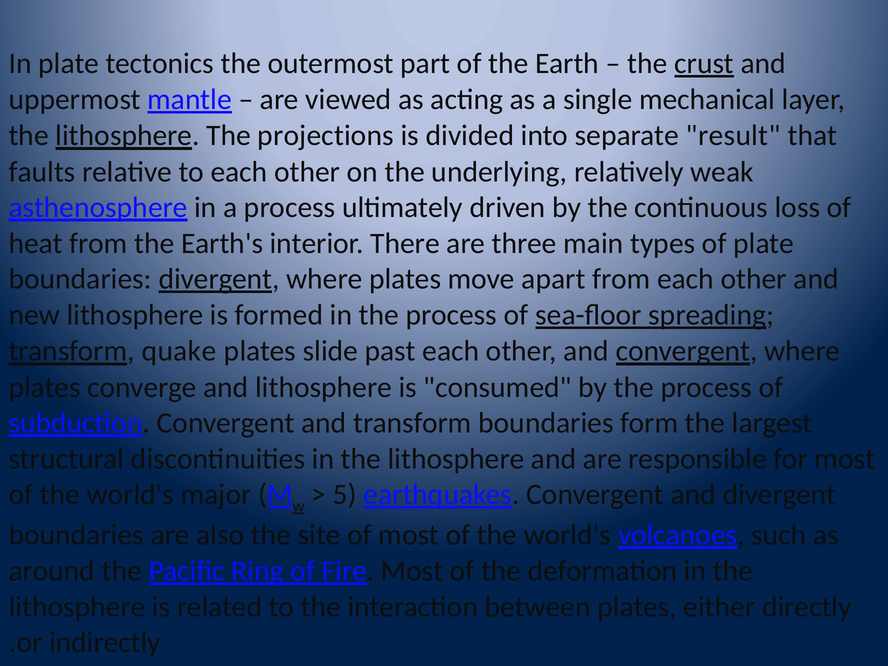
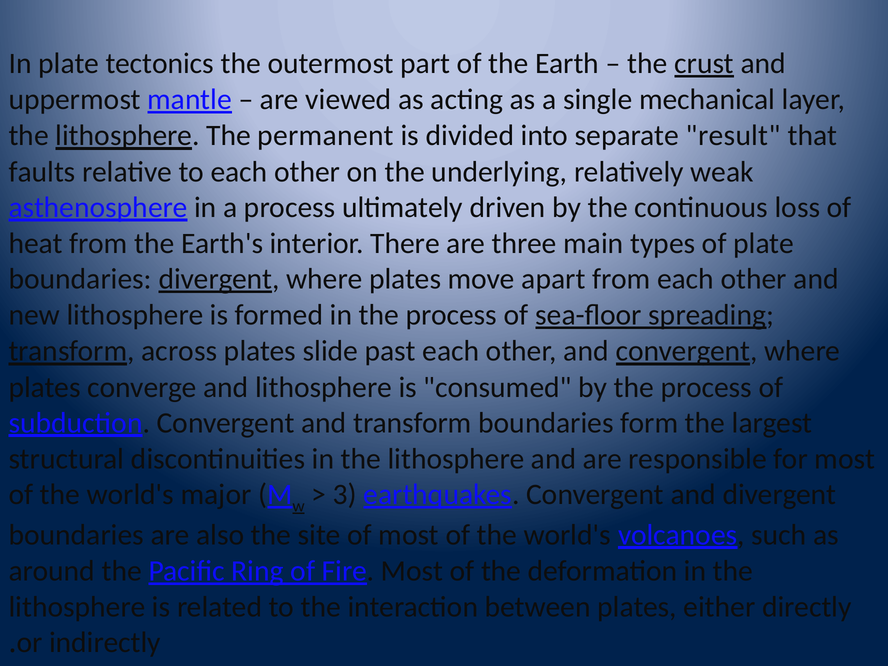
projections: projections -> permanent (326, 136)
quake: quake -> across (179, 351)
5: 5 -> 3 (345, 494)
